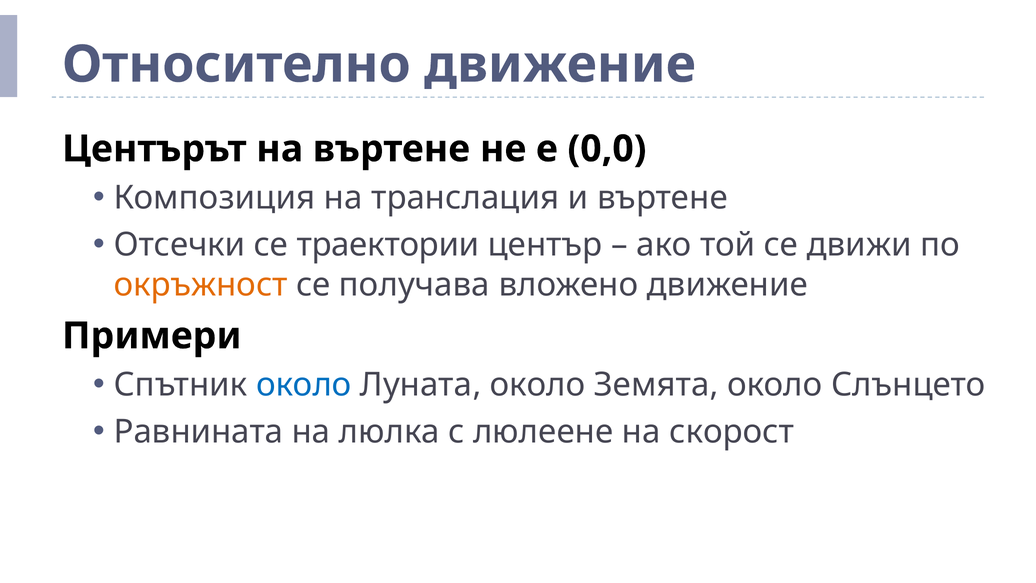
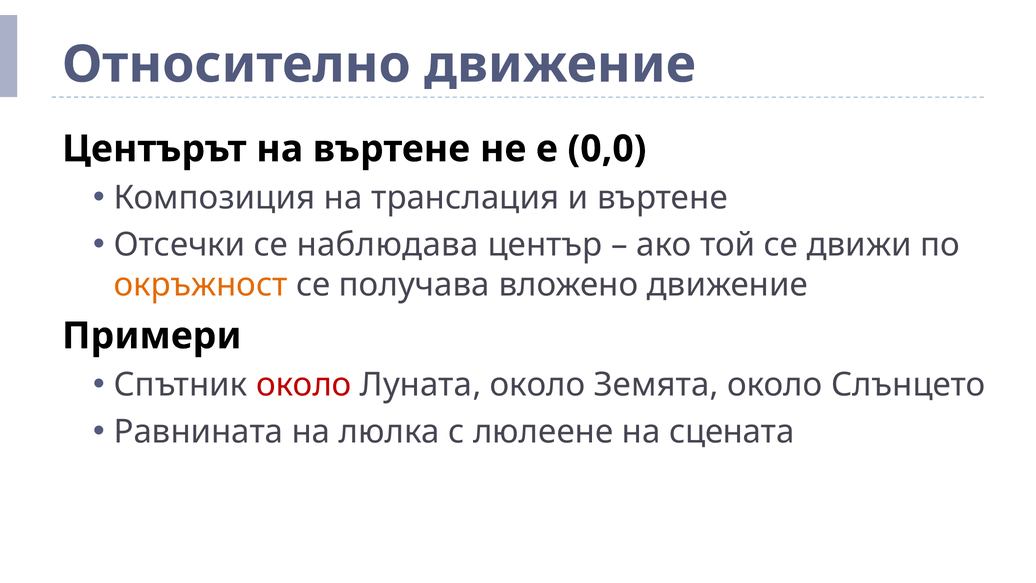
траектории: траектории -> наблюдава (388, 245)
около colour: blue -> red (304, 385)
скорост: скорост -> сцената (732, 432)
